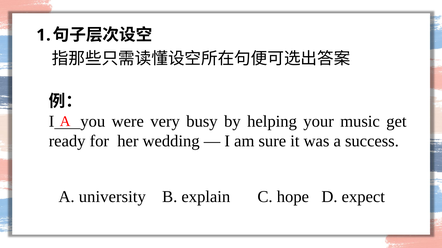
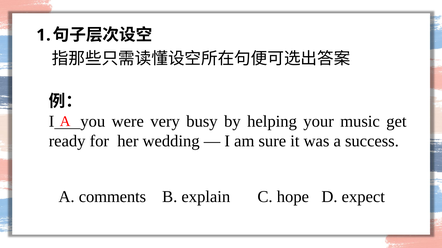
university: university -> comments (112, 197)
